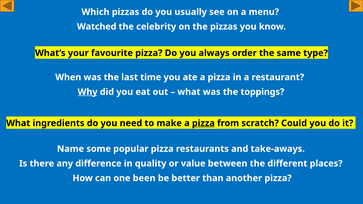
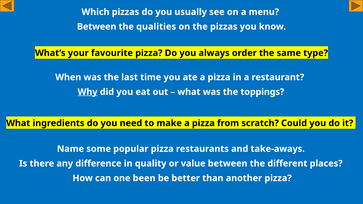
Watched: Watched -> Between (97, 27)
celebrity: celebrity -> qualities (156, 27)
pizza underline: present -> none (203, 123)
